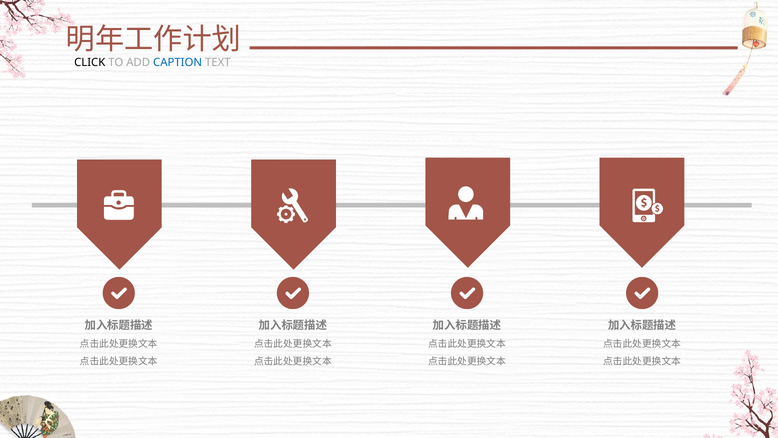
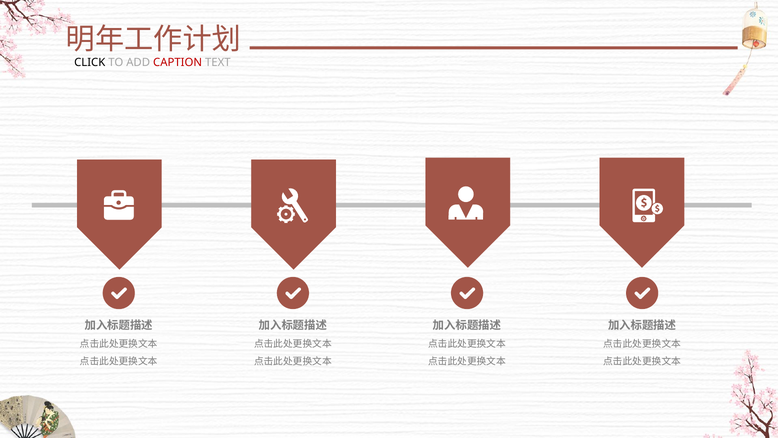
CAPTION colour: blue -> red (178, 63)
